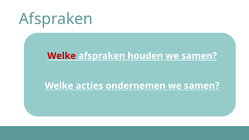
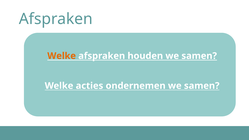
Welke colour: red -> orange (62, 56)
